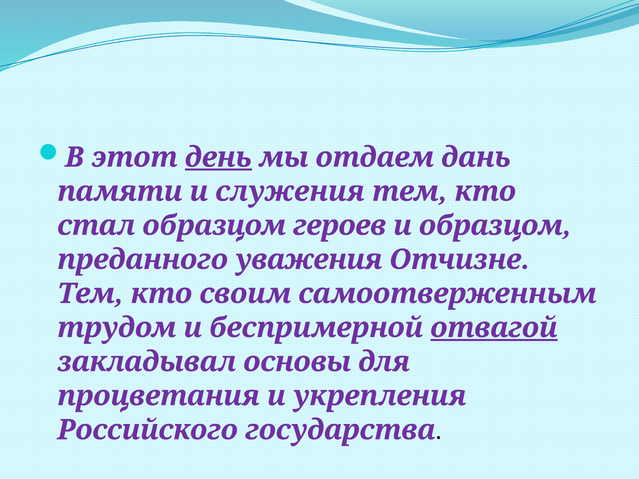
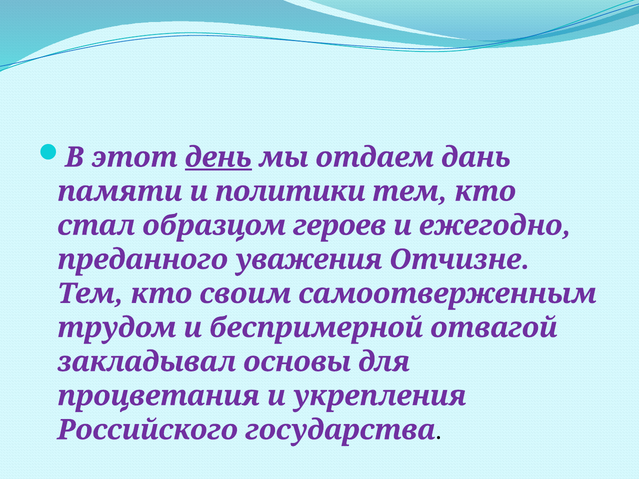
служения: служения -> политики (290, 192)
и образцом: образцом -> ежегодно (495, 226)
отвагой underline: present -> none (494, 328)
